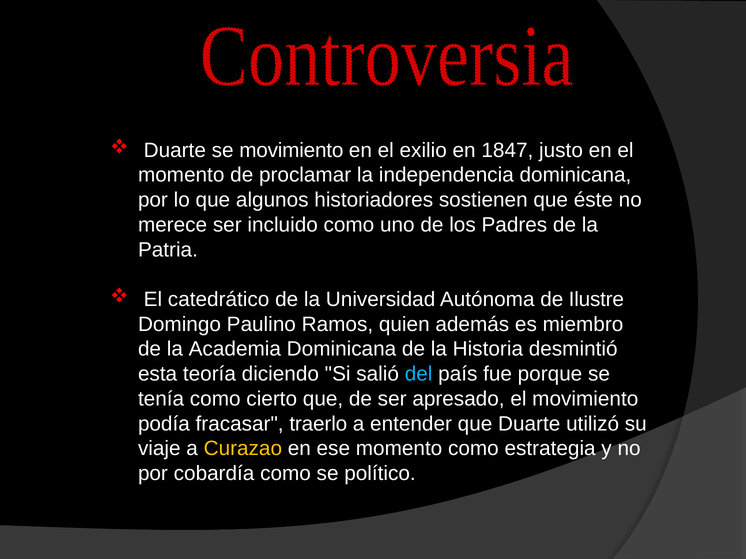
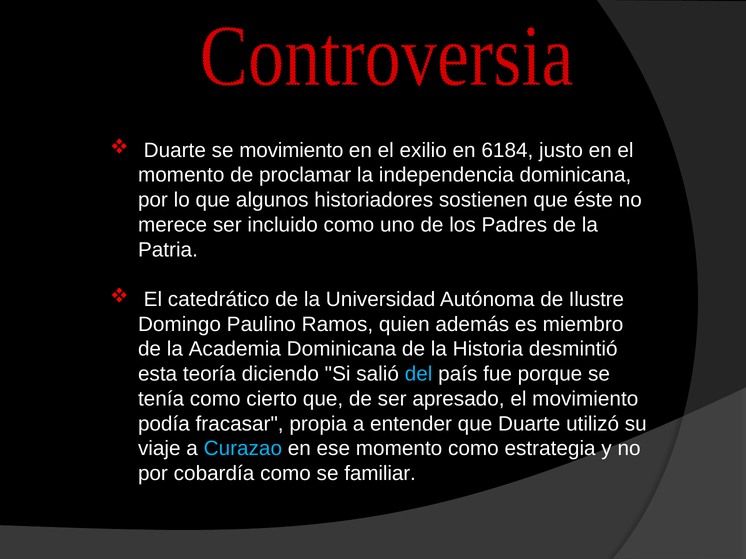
1847: 1847 -> 6184 (507, 150)
traerlo: traerlo -> propia (318, 424)
Curazao colour: yellow -> light blue (243, 449)
político: político -> familiar (380, 474)
